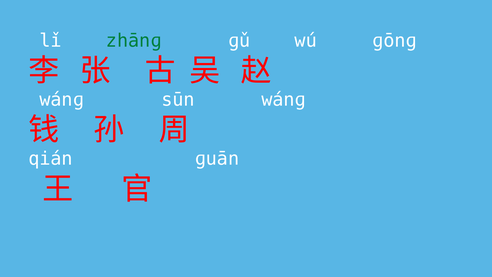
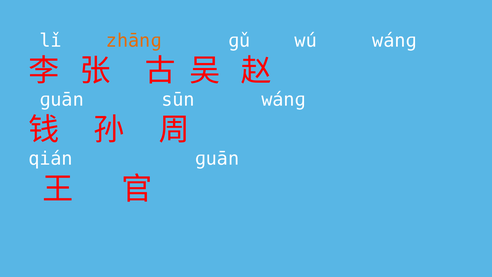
zhānɡ colour: green -> orange (134, 41)
wú ɡōnɡ: ɡōnɡ -> wánɡ (394, 41)
wánɡ: wánɡ -> ɡuān (62, 100)
